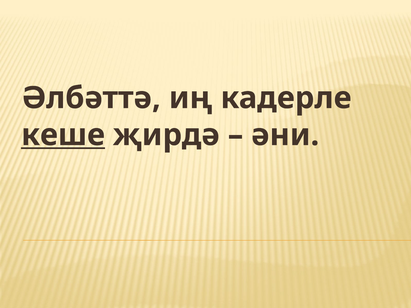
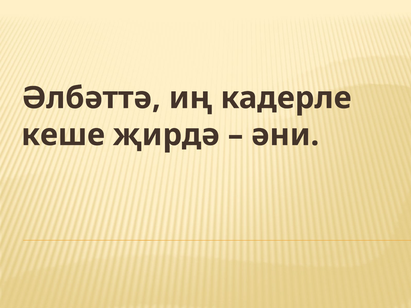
кеше underline: present -> none (63, 135)
